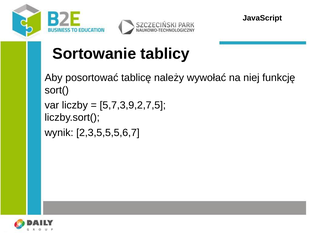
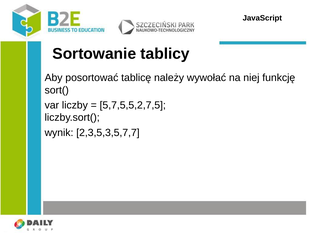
5,7,3,9,2,7,5: 5,7,3,9,2,7,5 -> 5,7,5,5,2,7,5 (133, 105)
2,3,5,5,5,6,7: 2,3,5,5,5,6,7 -> 2,3,5,3,5,7,7 (108, 133)
